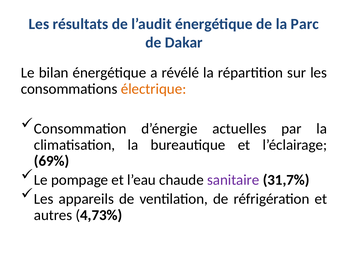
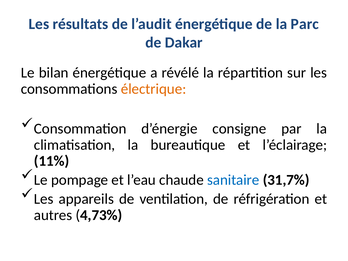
actuelles: actuelles -> consigne (239, 129)
69%: 69% -> 11% (52, 161)
sanitaire colour: purple -> blue (233, 180)
